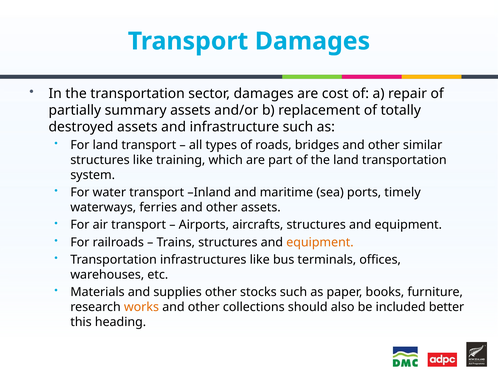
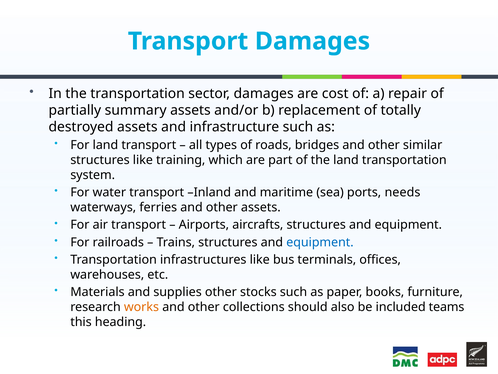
timely: timely -> needs (403, 192)
equipment colour: orange -> blue (320, 242)
better: better -> teams (447, 307)
